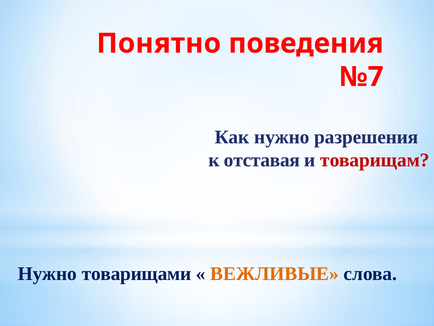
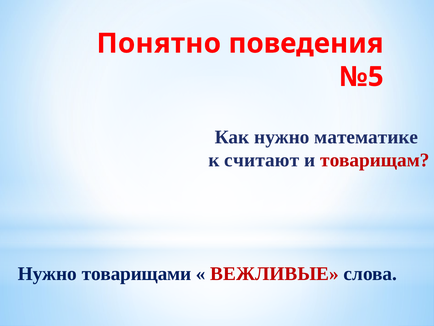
№7: №7 -> №5 (361, 77)
разрешения: разрешения -> математике (366, 137)
отставая: отставая -> считают (262, 160)
ВЕЖЛИВЫЕ colour: orange -> red (275, 274)
